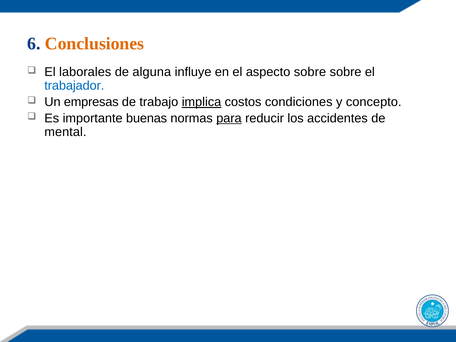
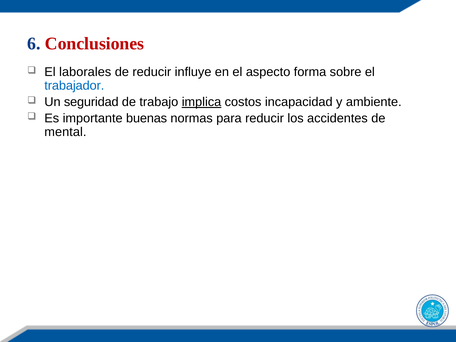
Conclusiones colour: orange -> red (95, 44)
de alguna: alguna -> reducir (152, 72)
aspecto sobre: sobre -> forma (310, 72)
empresas: empresas -> seguridad (91, 102)
condiciones: condiciones -> incapacidad (299, 102)
concepto: concepto -> ambiente (374, 102)
para underline: present -> none (229, 118)
